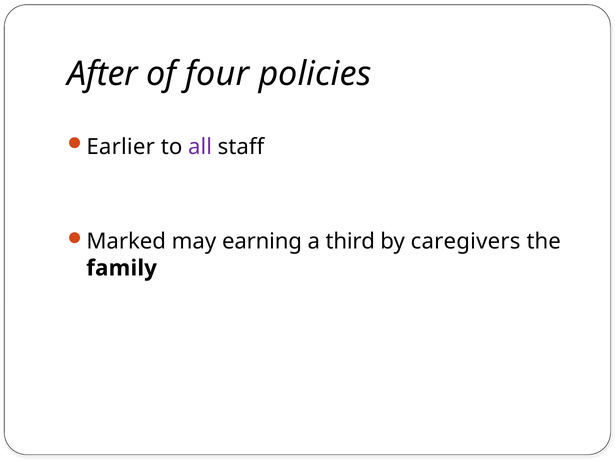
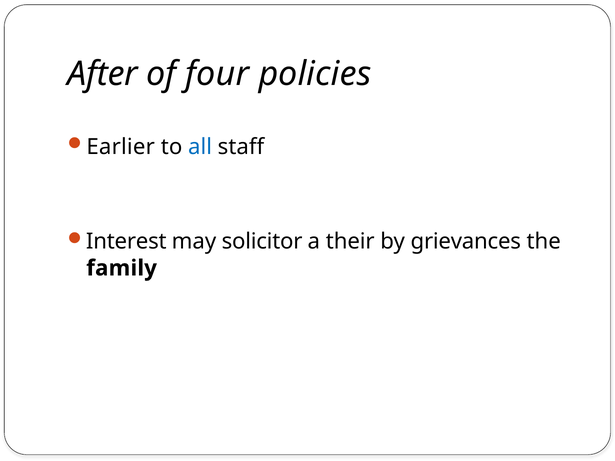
all colour: purple -> blue (200, 147)
Marked: Marked -> Interest (126, 242)
earning: earning -> solicitor (262, 242)
third: third -> their (350, 242)
caregivers: caregivers -> grievances (466, 242)
